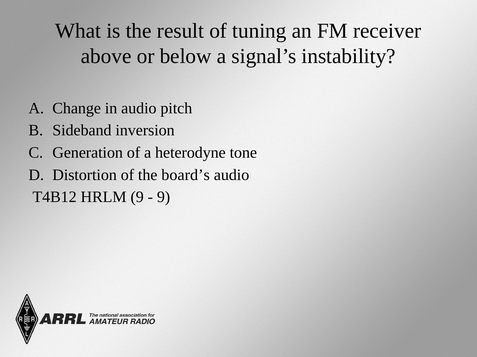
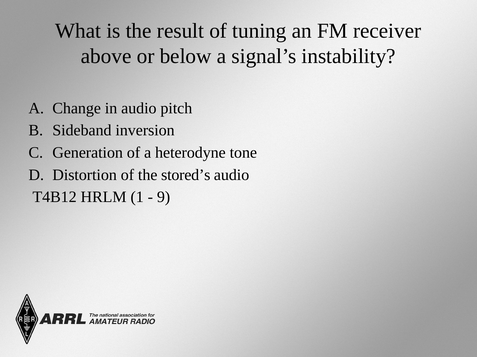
board’s: board’s -> stored’s (186, 175)
HRLM 9: 9 -> 1 (137, 197)
